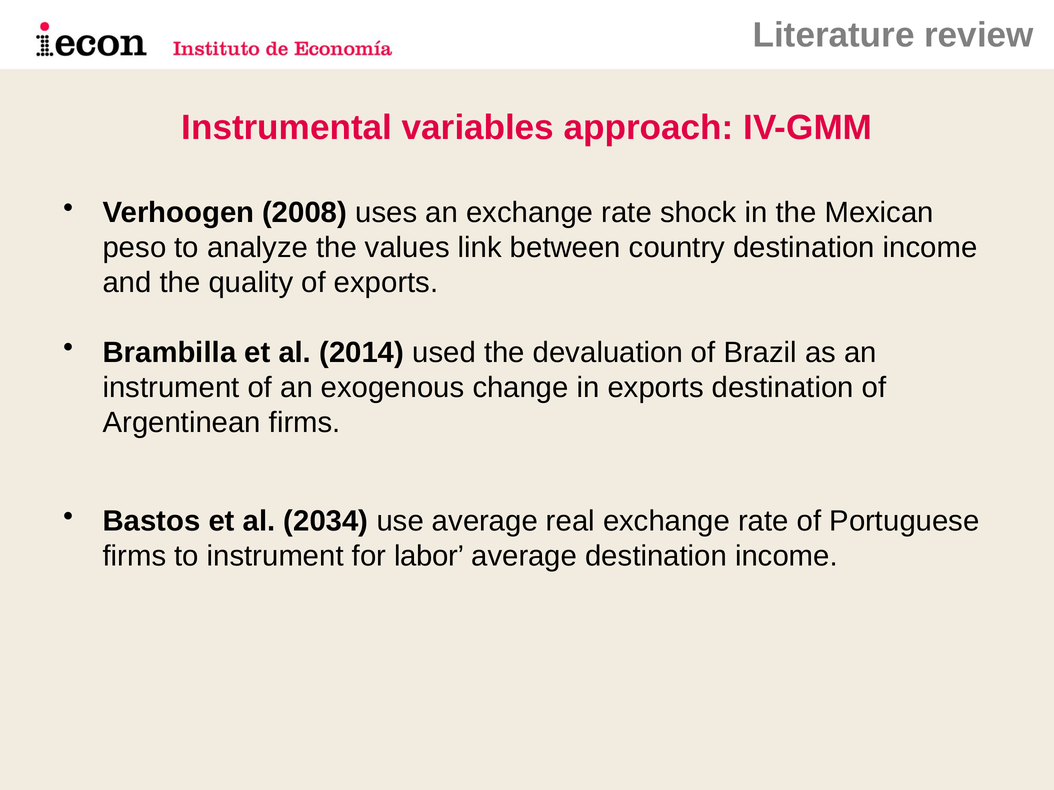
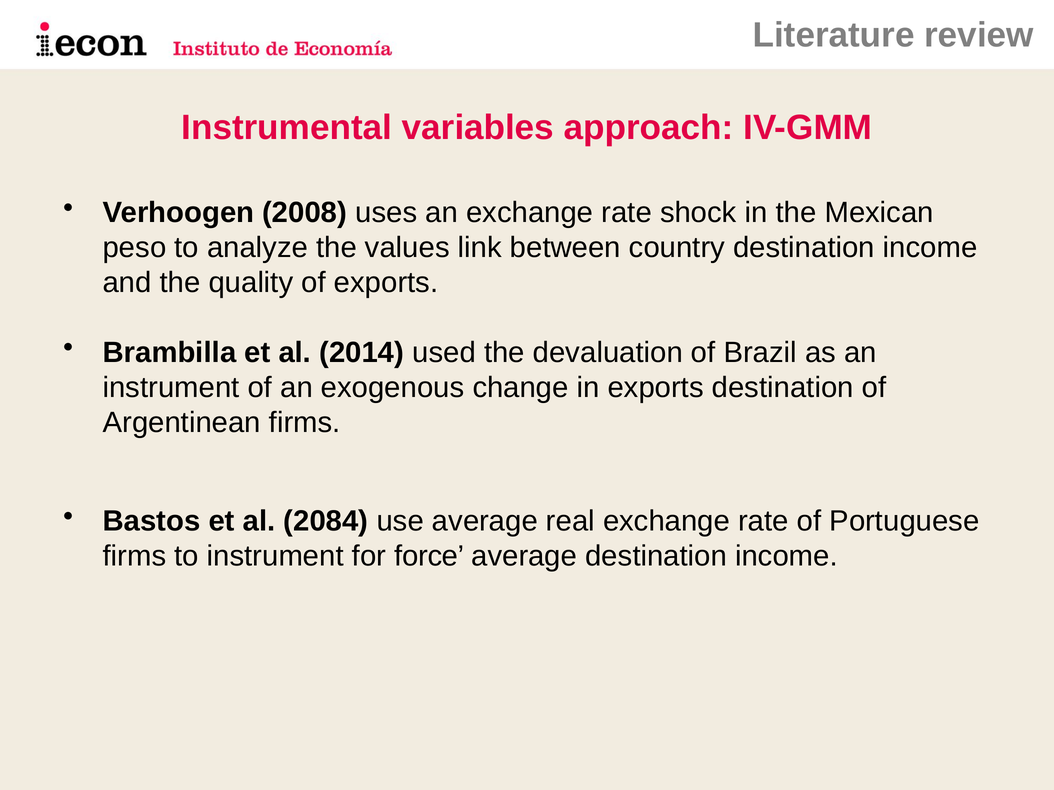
2034: 2034 -> 2084 (326, 521)
labor: labor -> force (429, 557)
